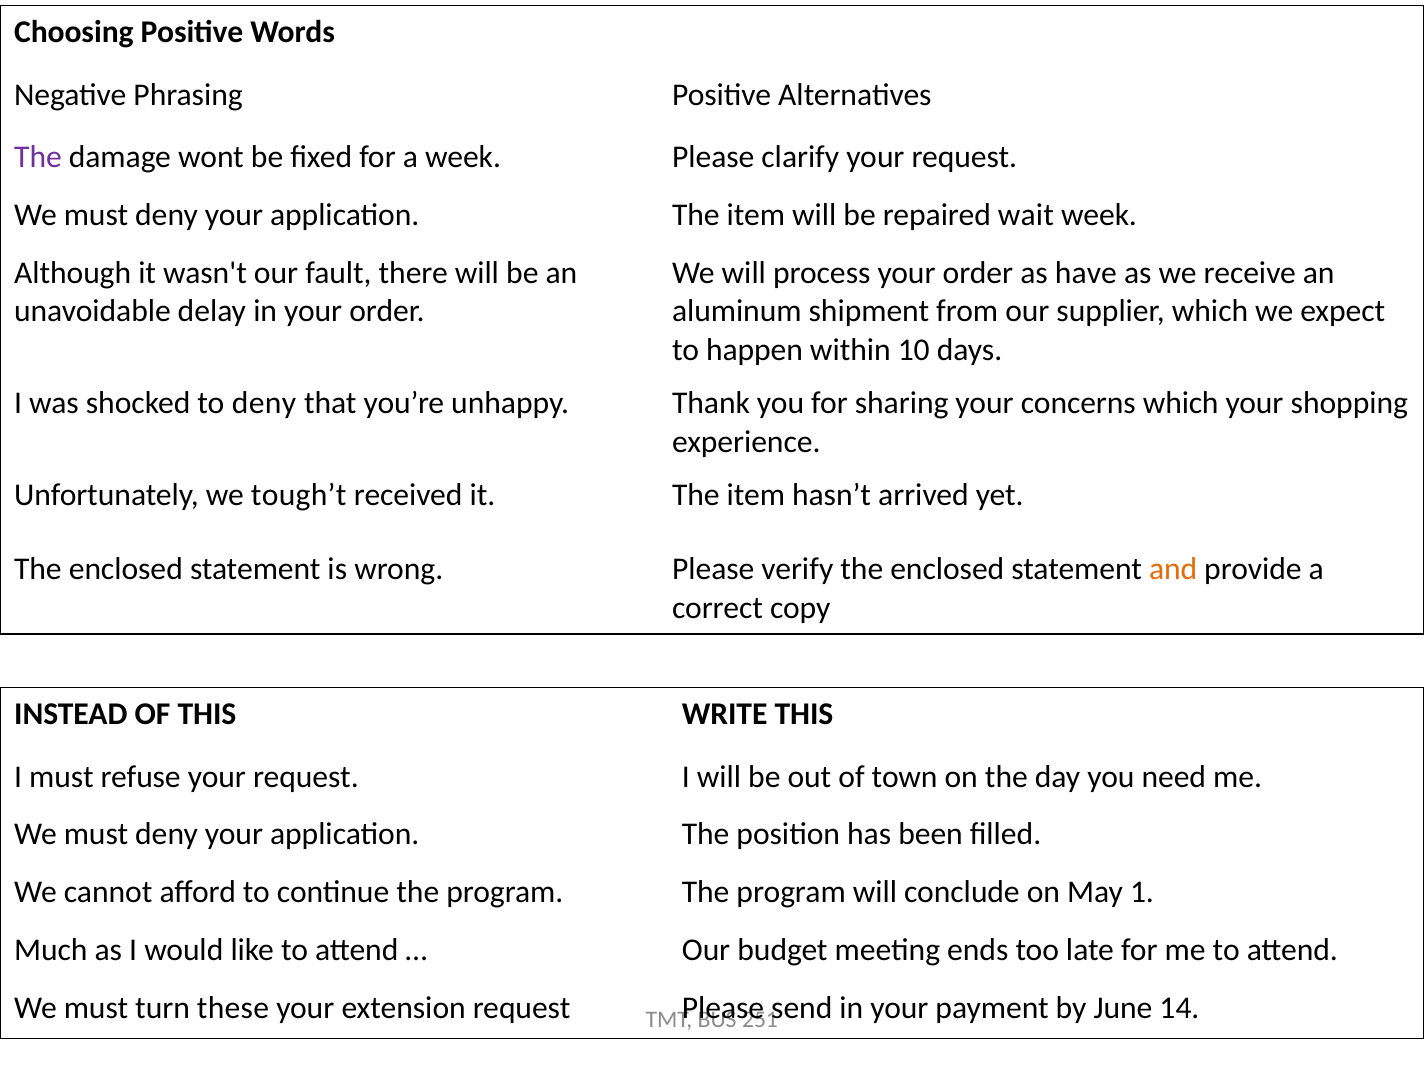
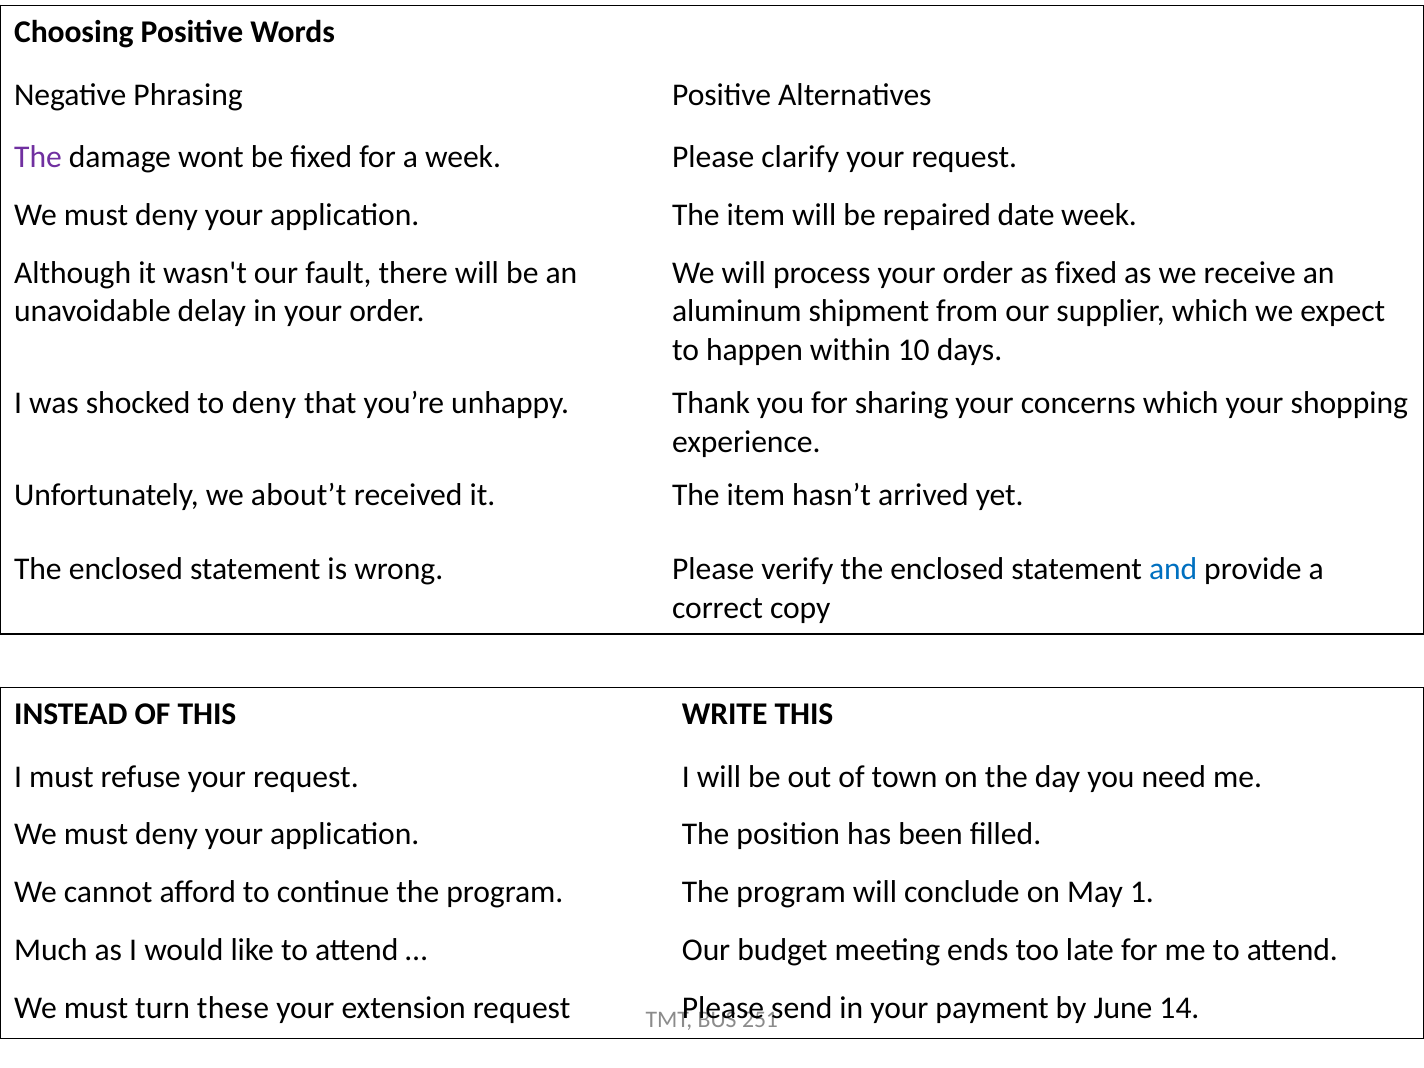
wait: wait -> date (1026, 215)
as have: have -> fixed (1086, 273)
tough’t: tough’t -> about’t (299, 495)
and colour: orange -> blue (1173, 569)
